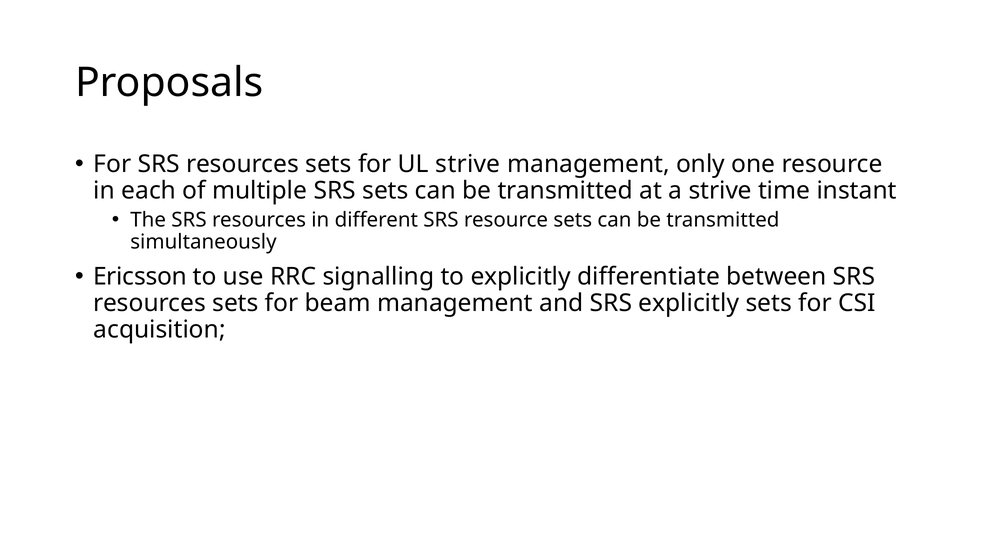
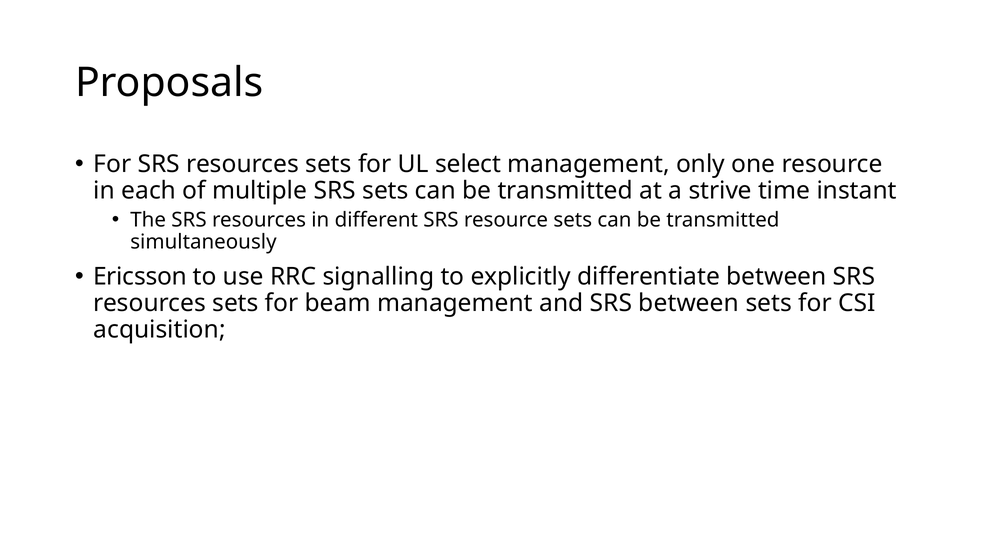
UL strive: strive -> select (468, 164)
SRS explicitly: explicitly -> between (689, 304)
